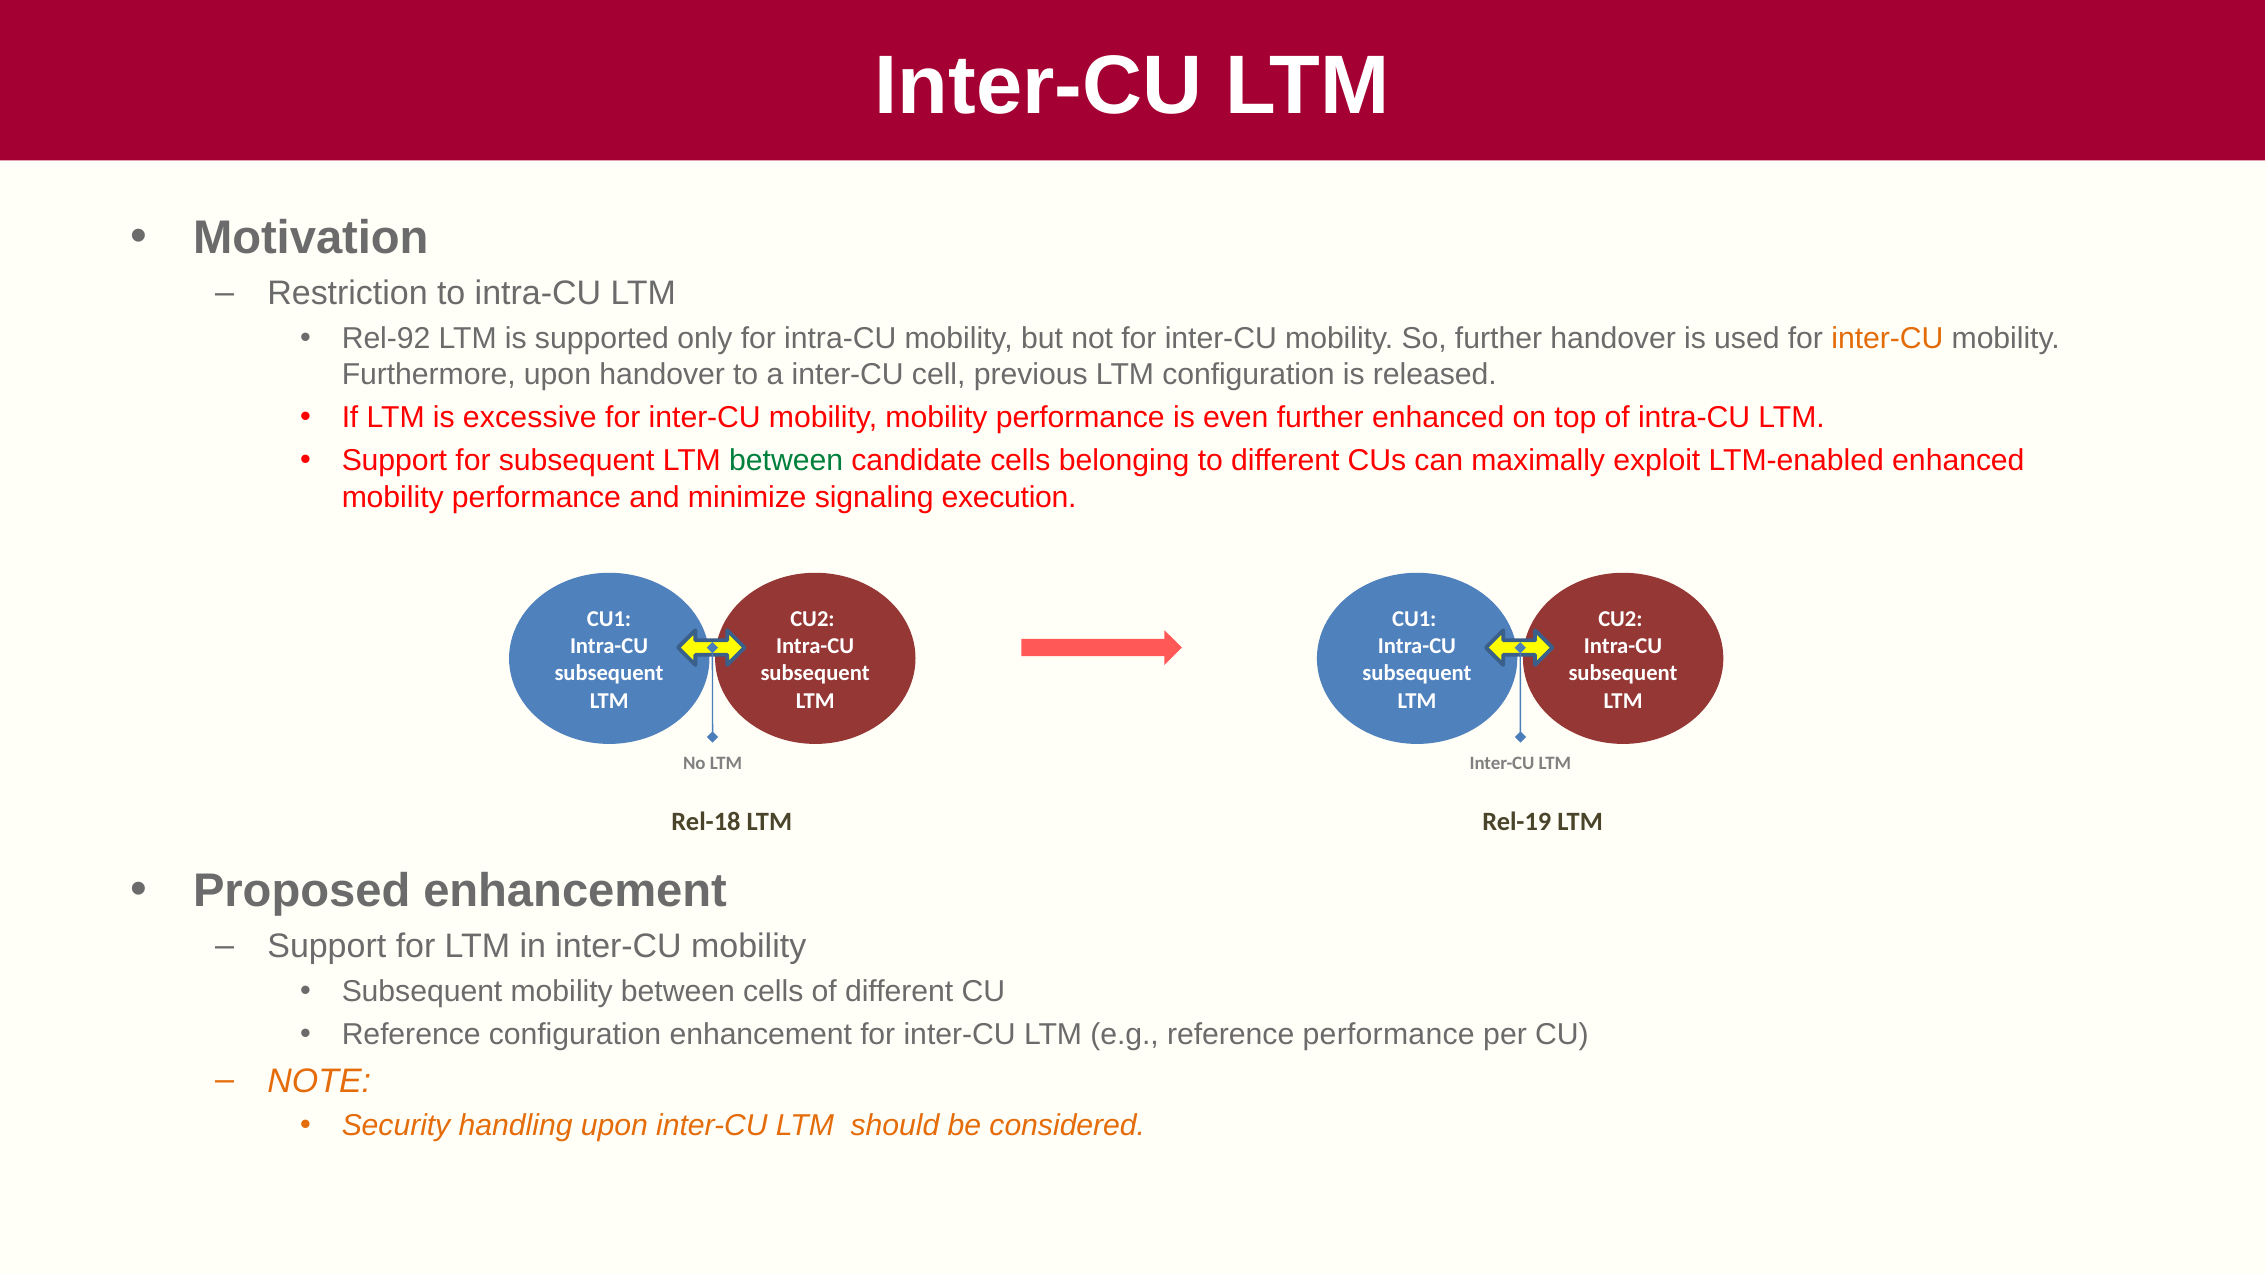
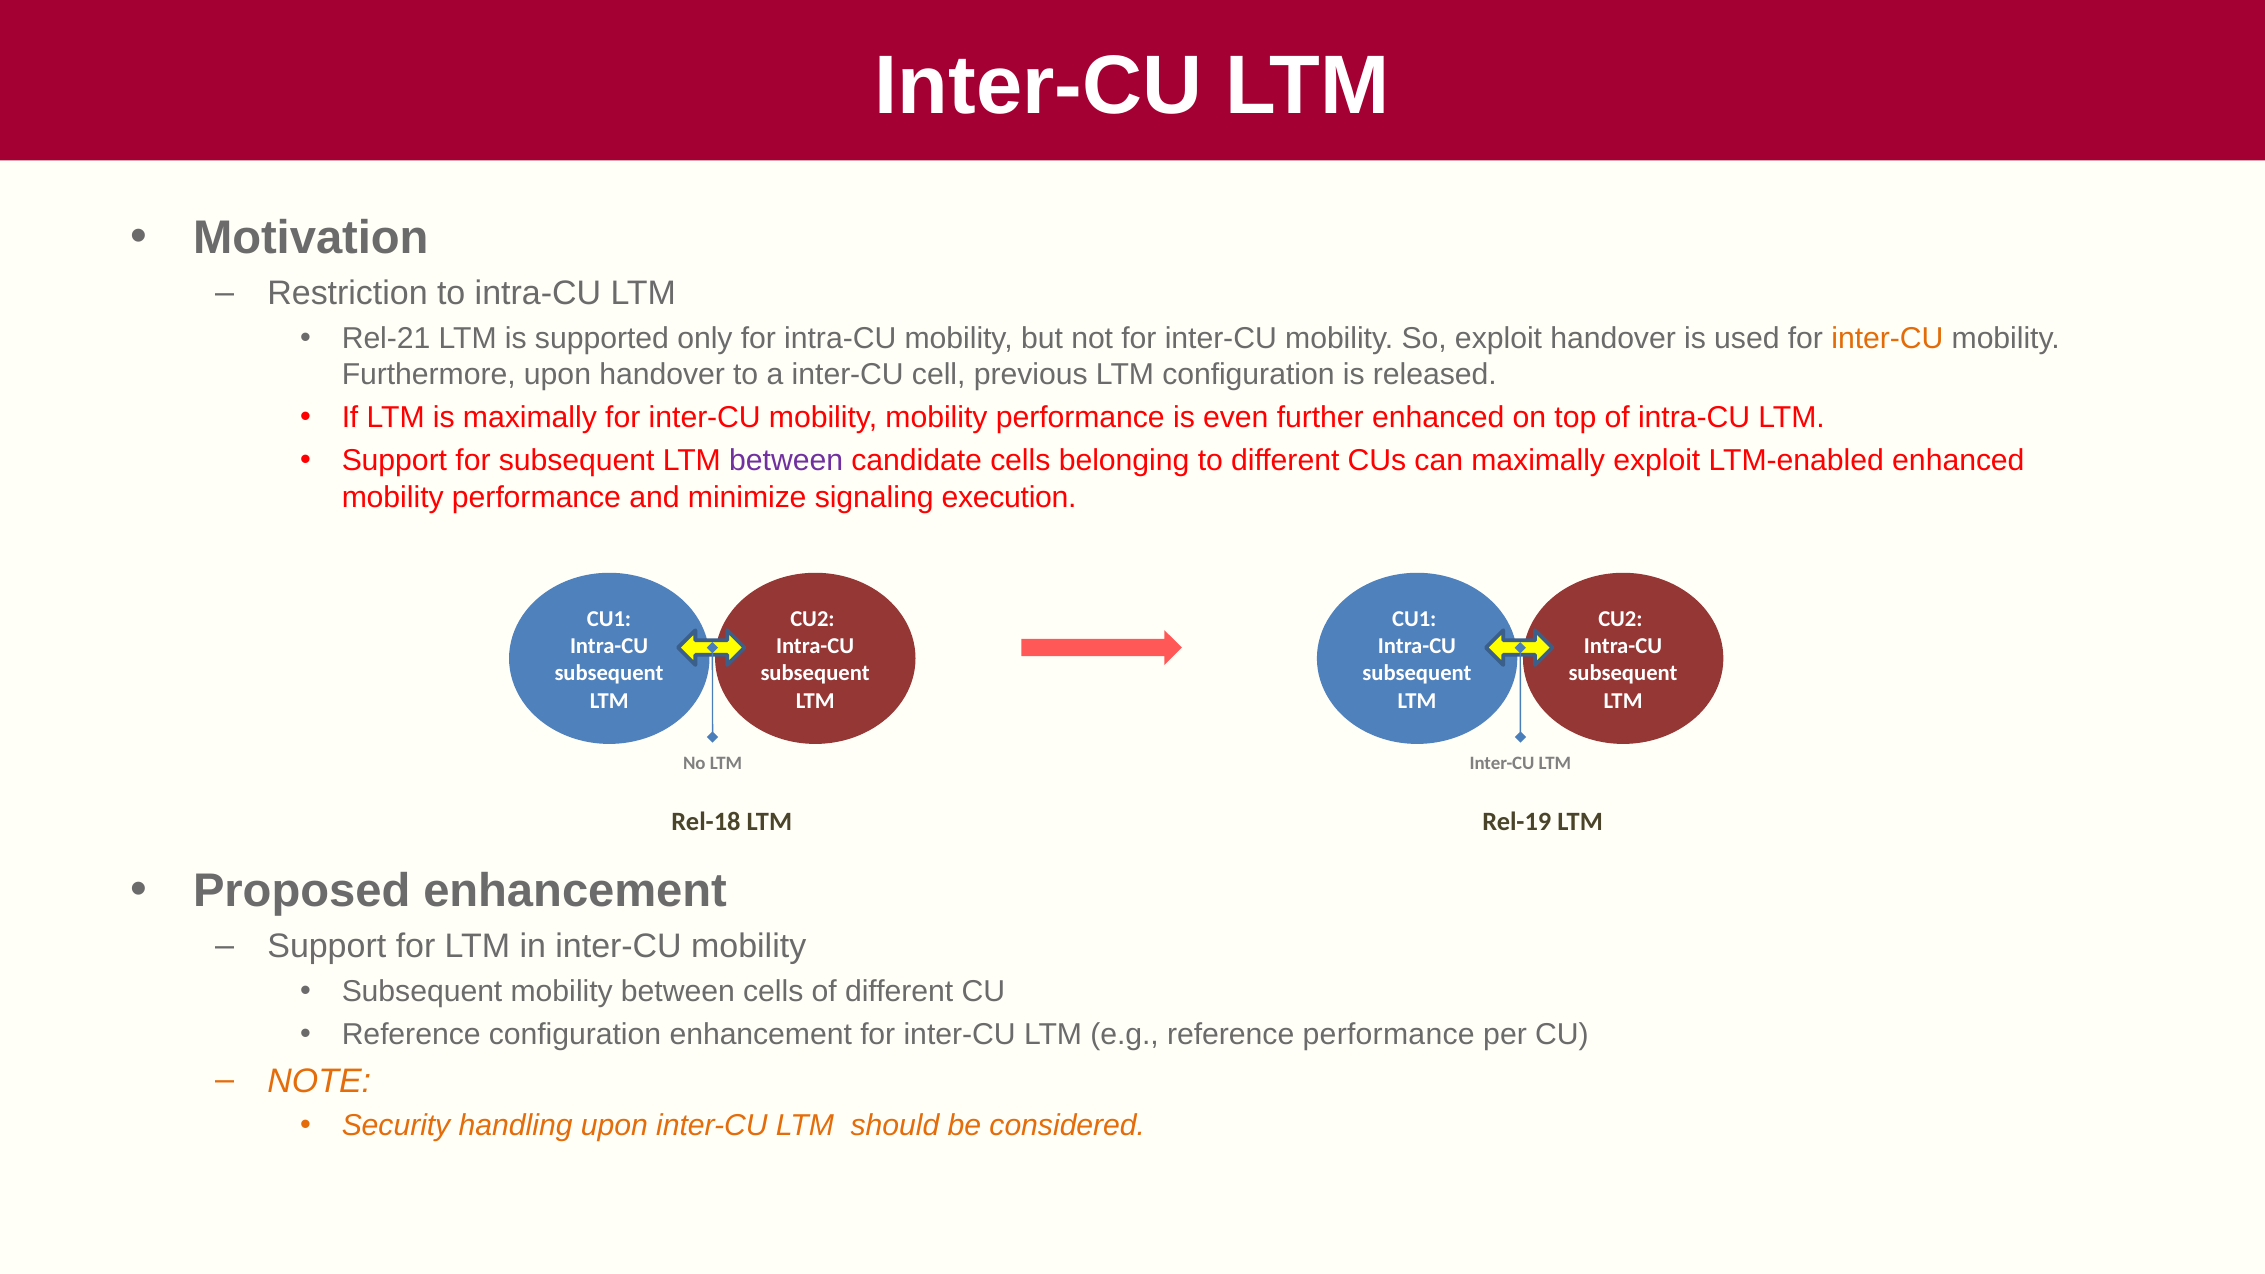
Rel-92: Rel-92 -> Rel-21 (386, 339)
So further: further -> exploit (1499, 339)
is excessive: excessive -> maximally (530, 418)
between colour: green -> purple (786, 461)
